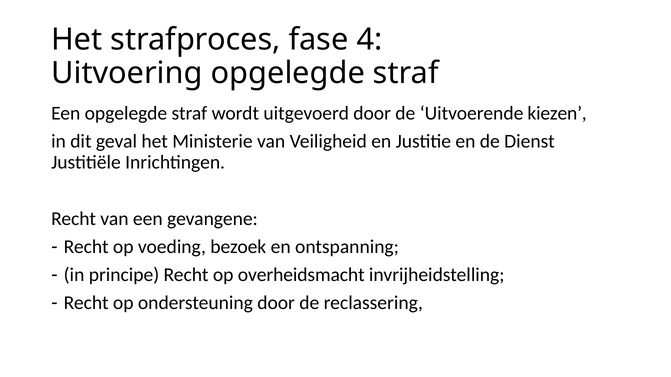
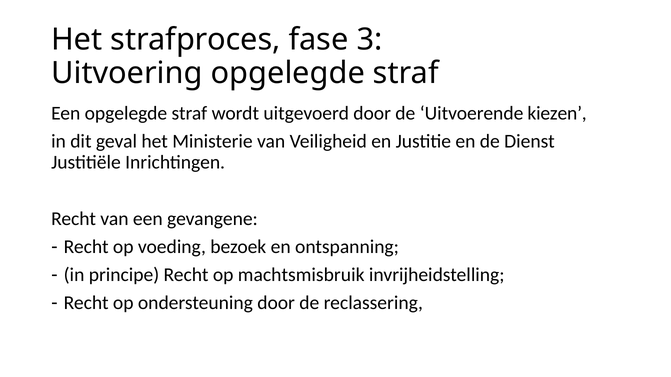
4: 4 -> 3 (369, 40)
overheidsmacht: overheidsmacht -> machtsmisbruik (301, 275)
